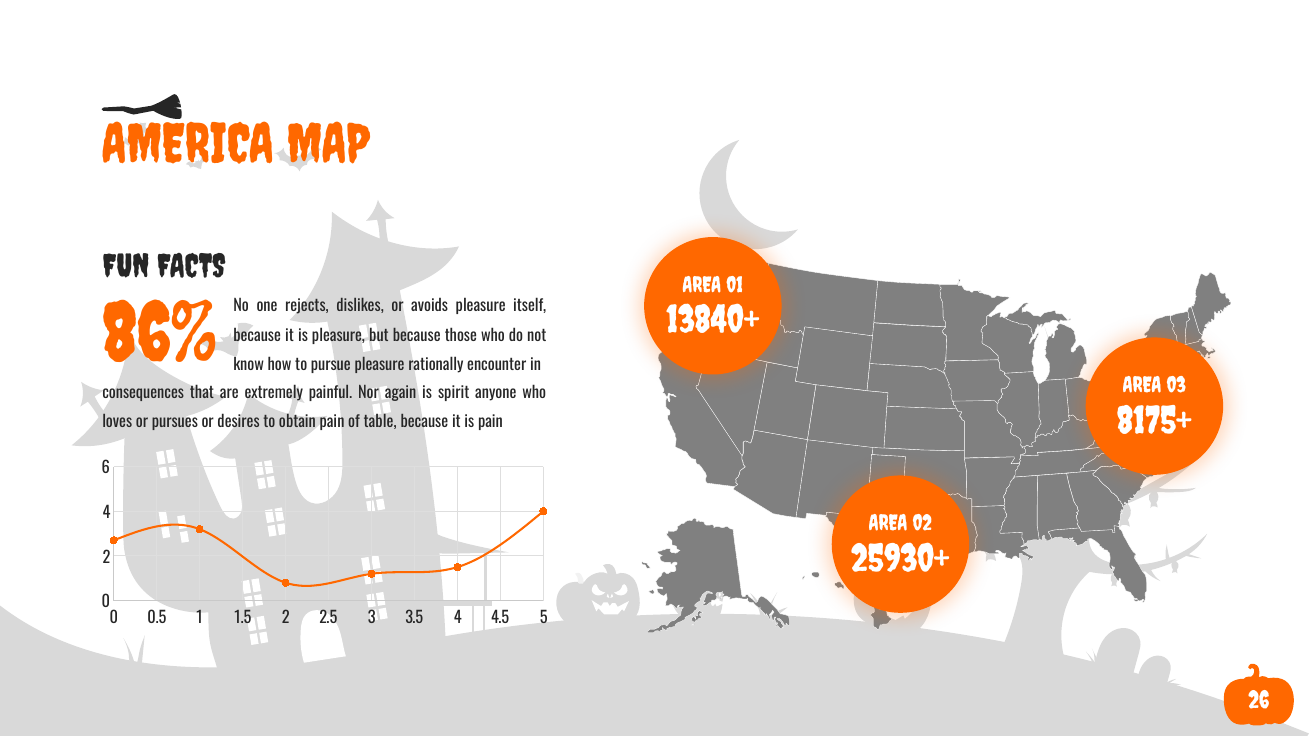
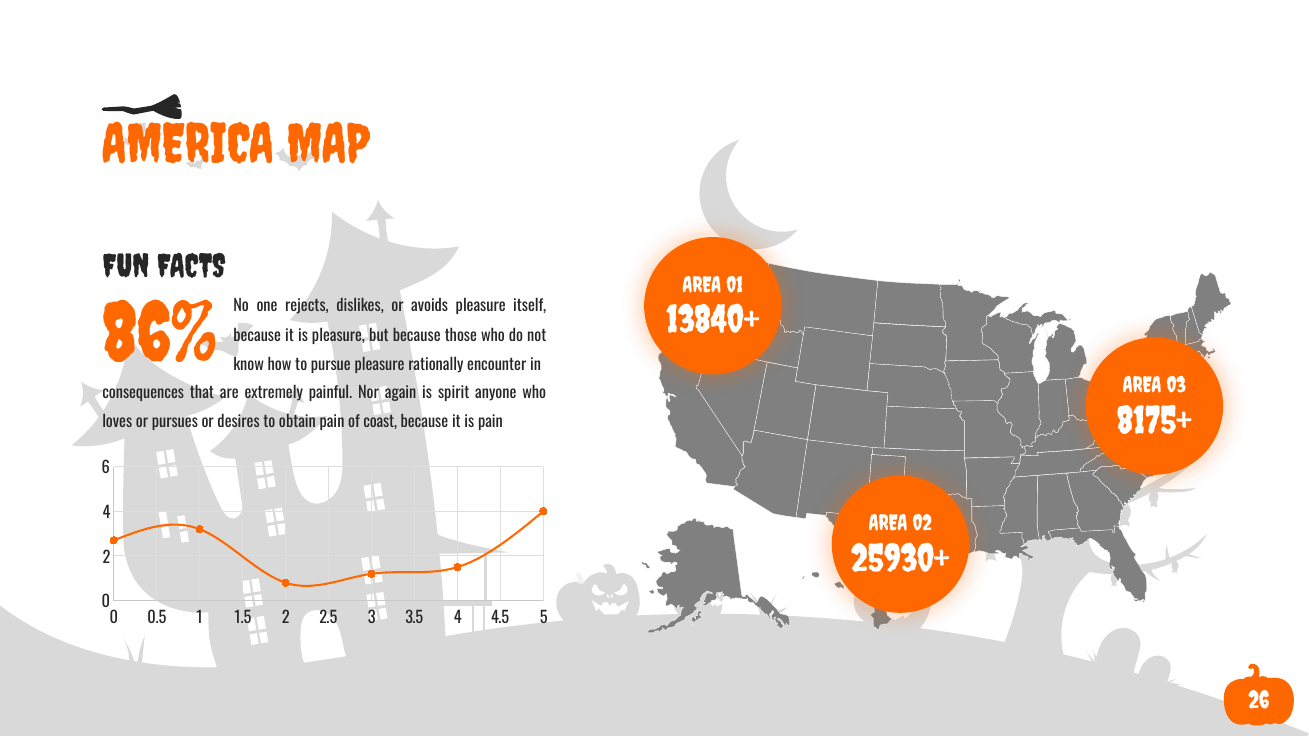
table: table -> coast (380, 423)
